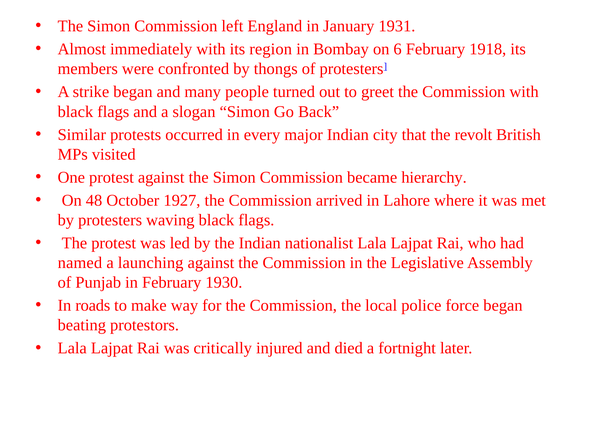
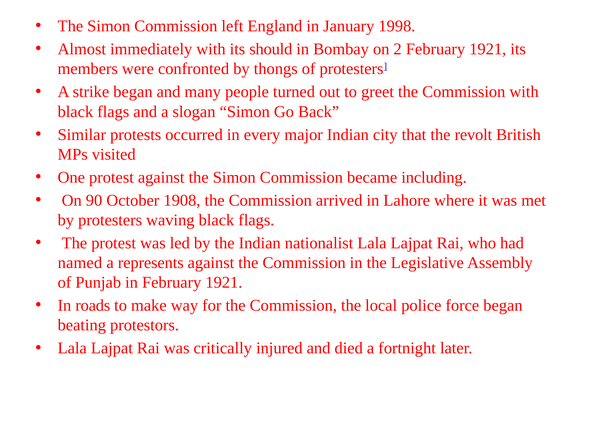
1931: 1931 -> 1998 (397, 26)
region: region -> should (271, 49)
6: 6 -> 2 (398, 49)
1918: 1918 -> 1921 (488, 49)
hierarchy: hierarchy -> including (434, 177)
48: 48 -> 90 (94, 200)
1927: 1927 -> 1908 (182, 200)
launching: launching -> represents (151, 263)
in February 1930: 1930 -> 1921 (224, 283)
